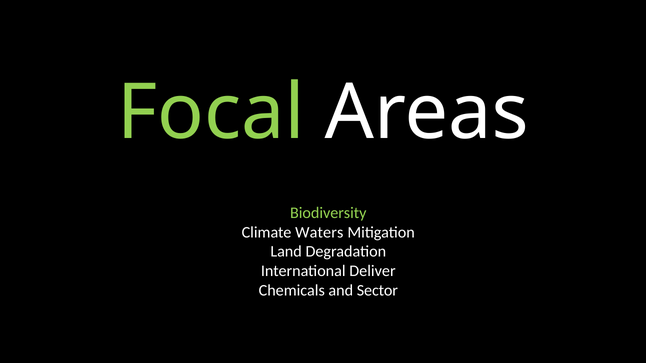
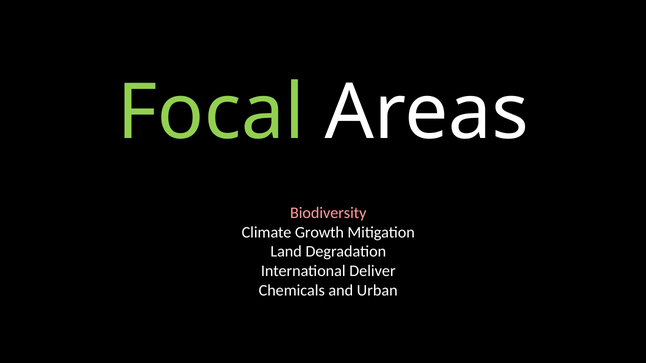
Biodiversity colour: light green -> pink (328, 213)
Waters: Waters -> Growth (319, 232)
Sector: Sector -> Urban (377, 291)
